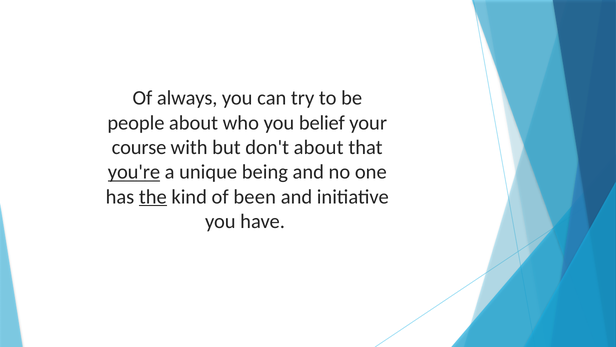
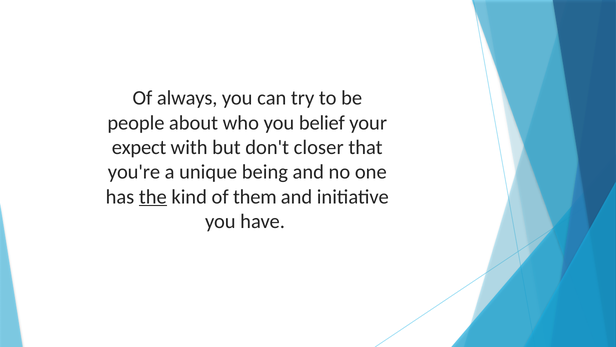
course: course -> expect (139, 147)
don't about: about -> closer (319, 147)
you're underline: present -> none (134, 172)
been: been -> them (255, 196)
